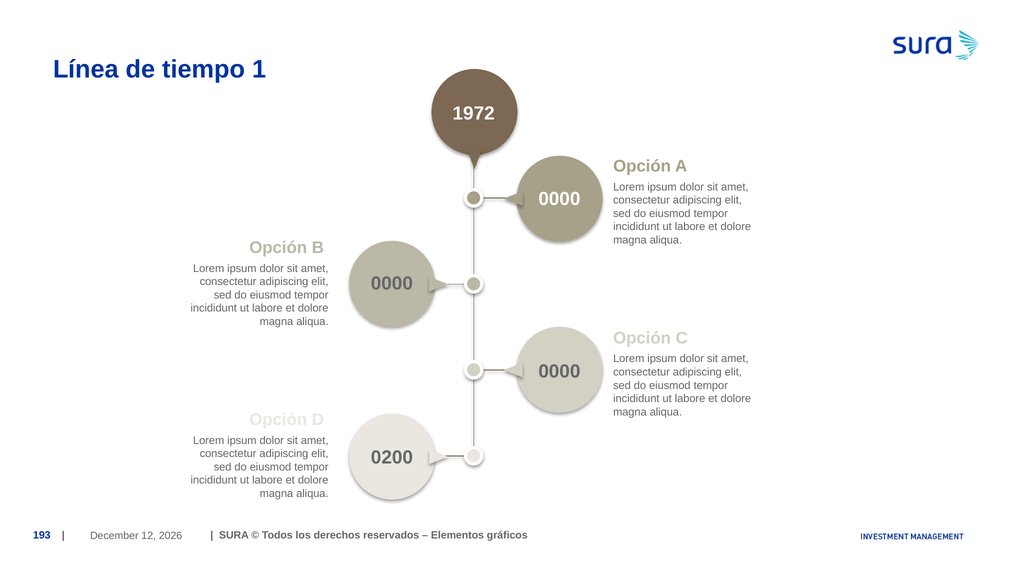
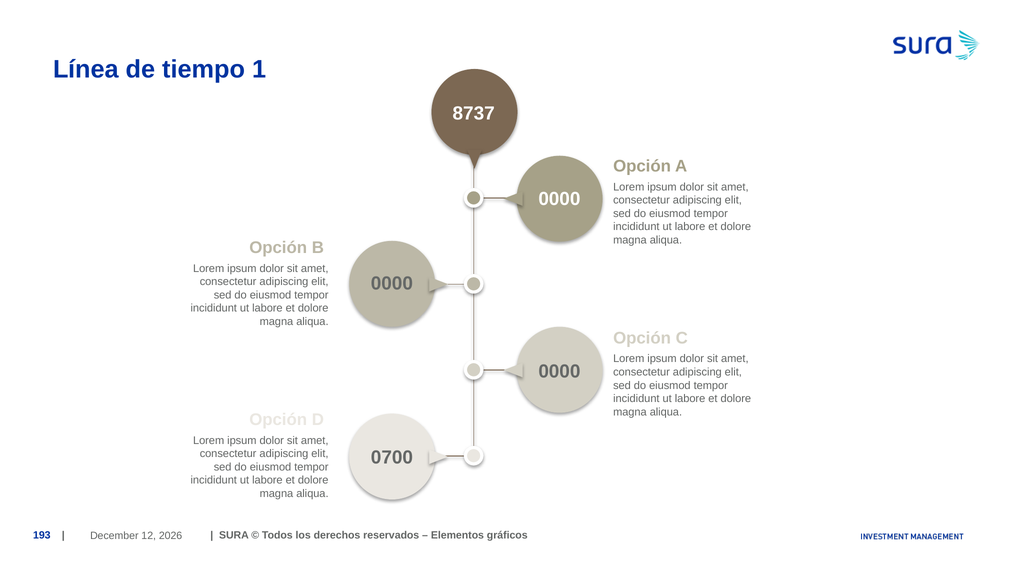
1972: 1972 -> 8737 (474, 113)
0200: 0200 -> 0700 (392, 457)
